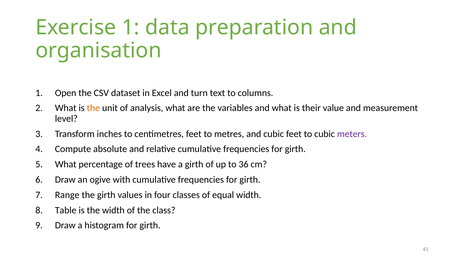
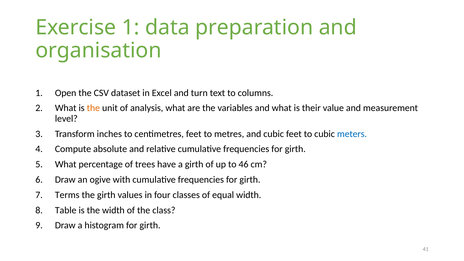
meters colour: purple -> blue (352, 134)
36: 36 -> 46 (244, 164)
Range: Range -> Terms (67, 195)
